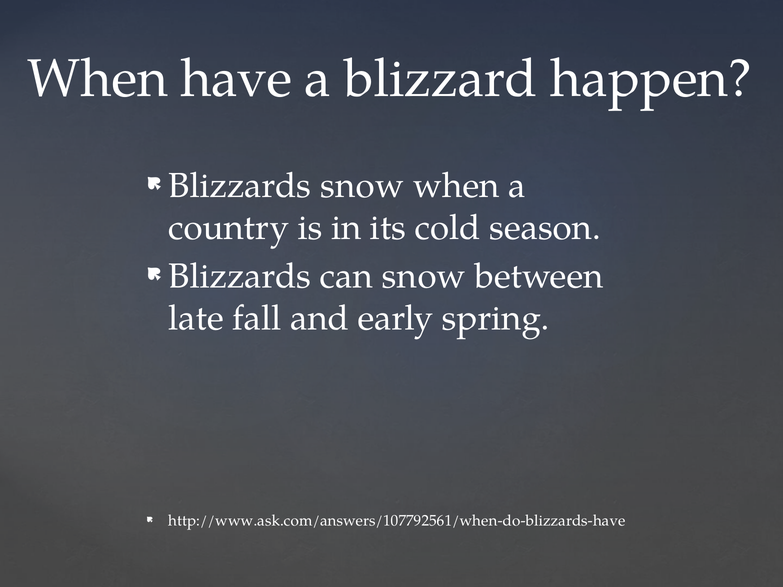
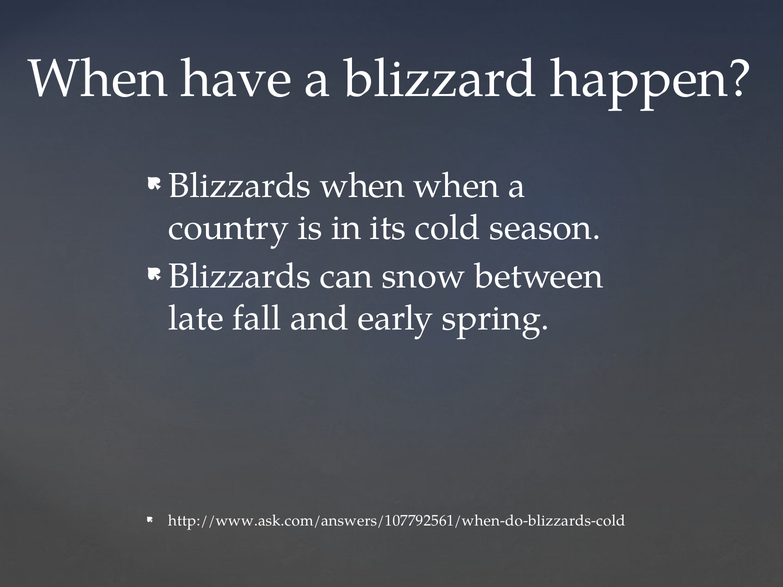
Blizzards snow: snow -> when (362, 186)
http://www.ask.com/answers/107792561/when-do-blizzards-have: http://www.ask.com/answers/107792561/when-do-blizzards-have -> http://www.ask.com/answers/107792561/when-do-blizzards-cold (397, 521)
